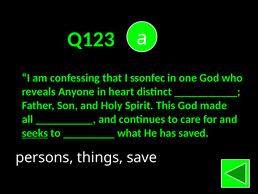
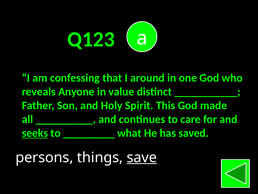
ssonfec: ssonfec -> around (148, 78)
heart: heart -> value (121, 92)
save underline: none -> present (142, 157)
